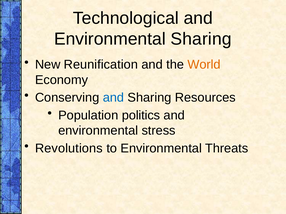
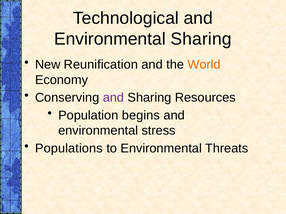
and colour: blue -> purple (113, 98)
politics: politics -> begins (141, 116)
Revolutions: Revolutions -> Populations (69, 149)
